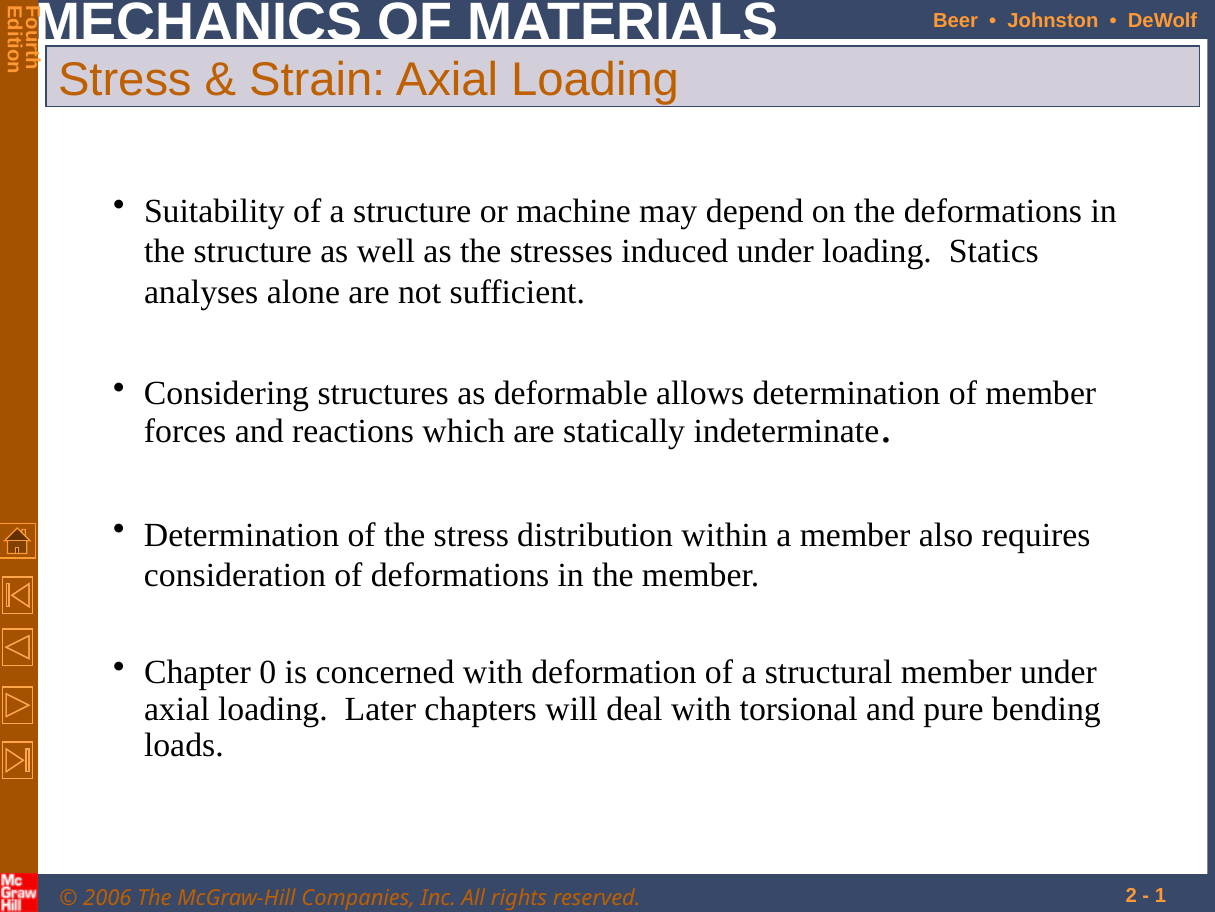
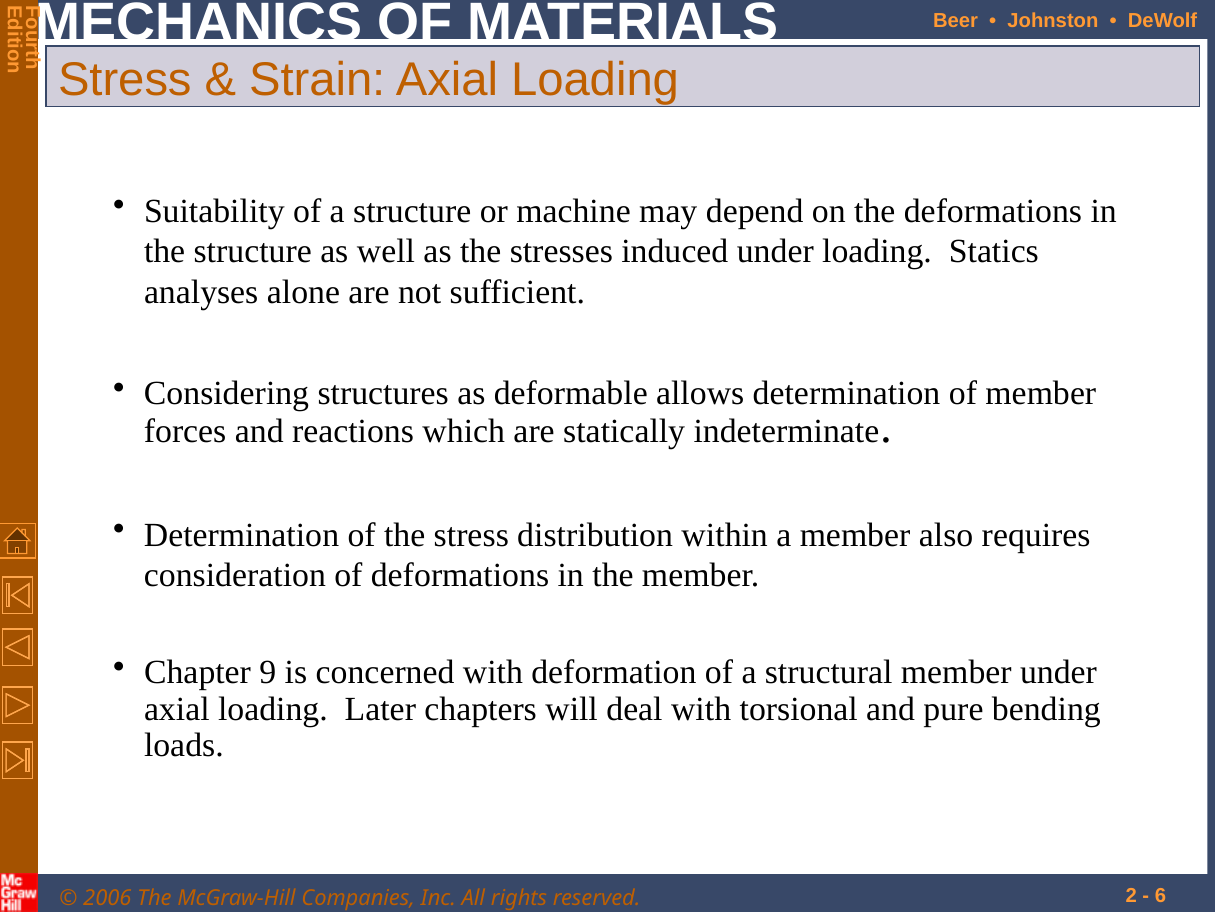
0: 0 -> 9 (268, 672)
1: 1 -> 6 (1160, 895)
